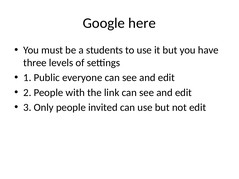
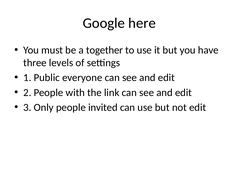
students: students -> together (105, 50)
